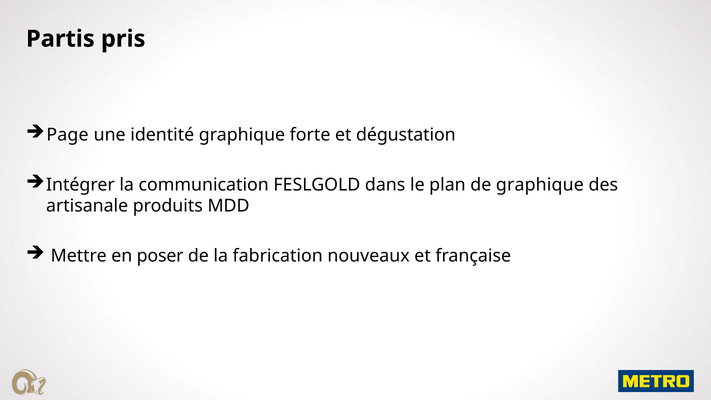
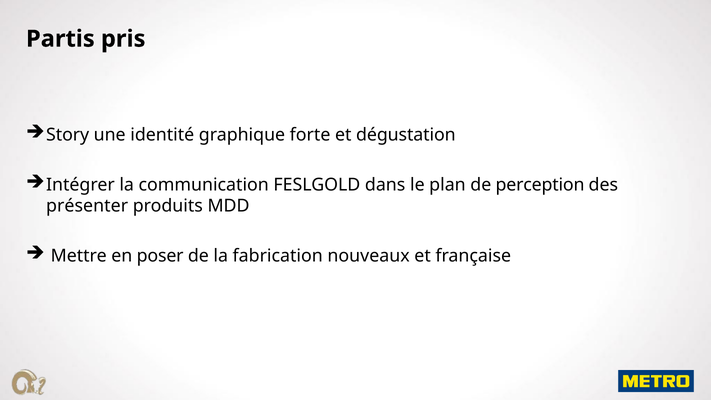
Page: Page -> Story (68, 135)
de graphique: graphique -> perception (540, 185)
artisanale: artisanale -> présenter (87, 206)
